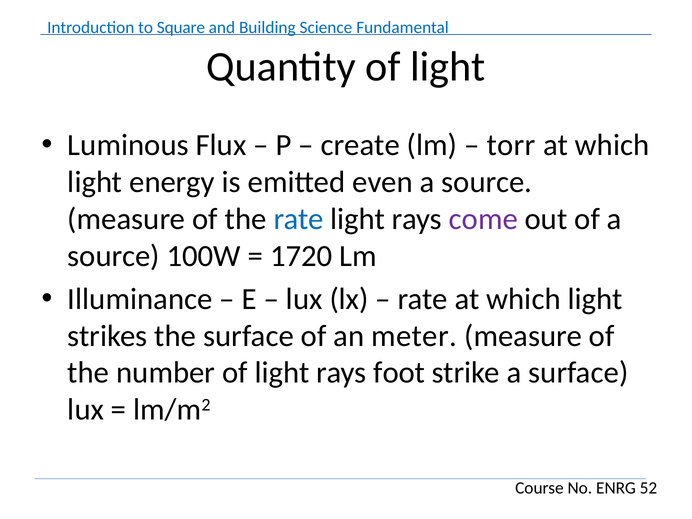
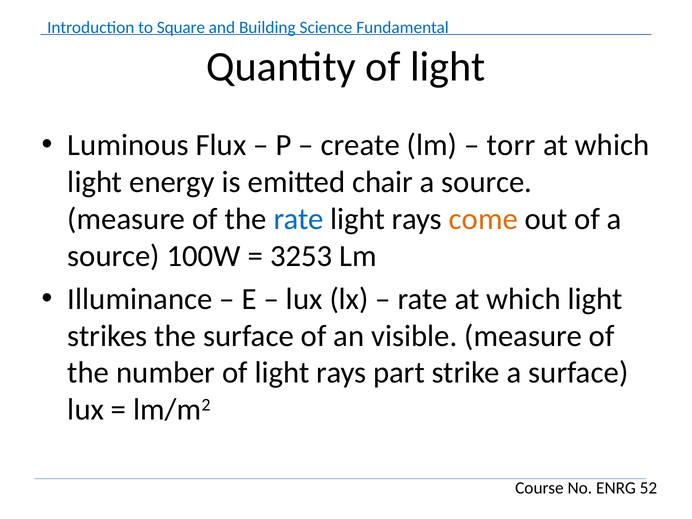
even: even -> chair (383, 182)
come colour: purple -> orange (483, 219)
1720: 1720 -> 3253 (301, 256)
meter: meter -> visible (414, 336)
foot: foot -> part (399, 373)
